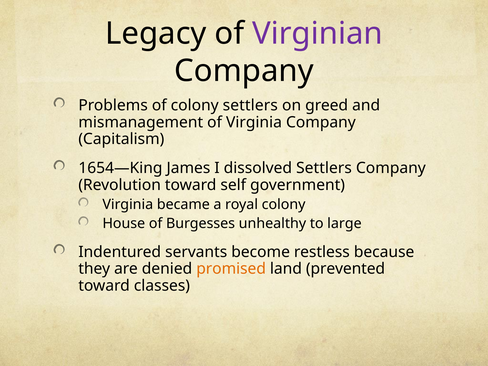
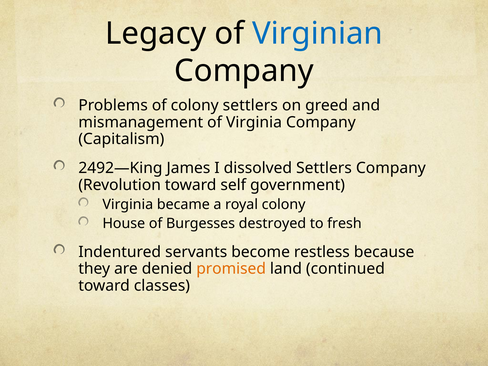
Virginian colour: purple -> blue (317, 33)
1654—King: 1654—King -> 2492—King (120, 168)
unhealthy: unhealthy -> destroyed (272, 224)
large: large -> fresh (344, 224)
prevented: prevented -> continued (345, 269)
